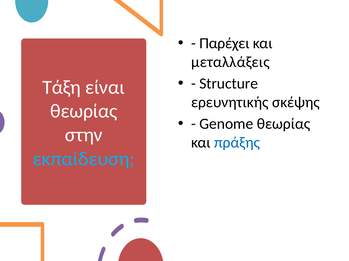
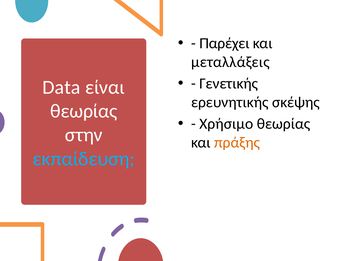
Structure: Structure -> Γενετικής (229, 84)
Τάξη: Τάξη -> Data (61, 88)
Genome: Genome -> Χρήσιμο (226, 124)
πράξης colour: blue -> orange (237, 143)
